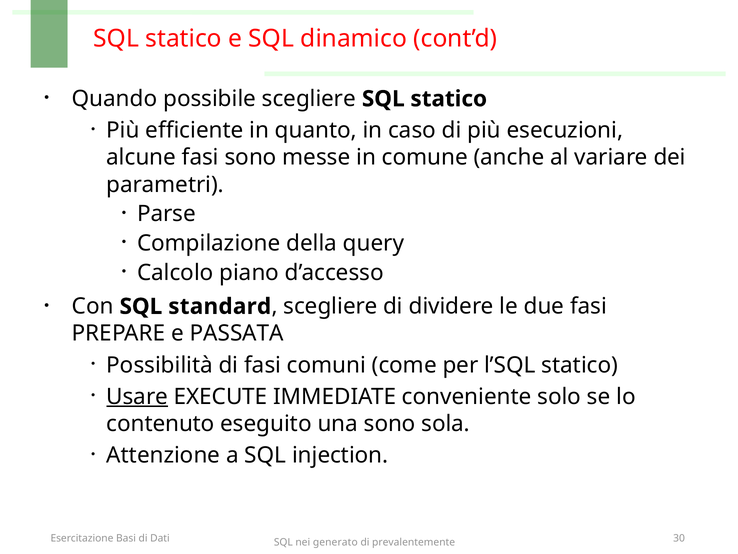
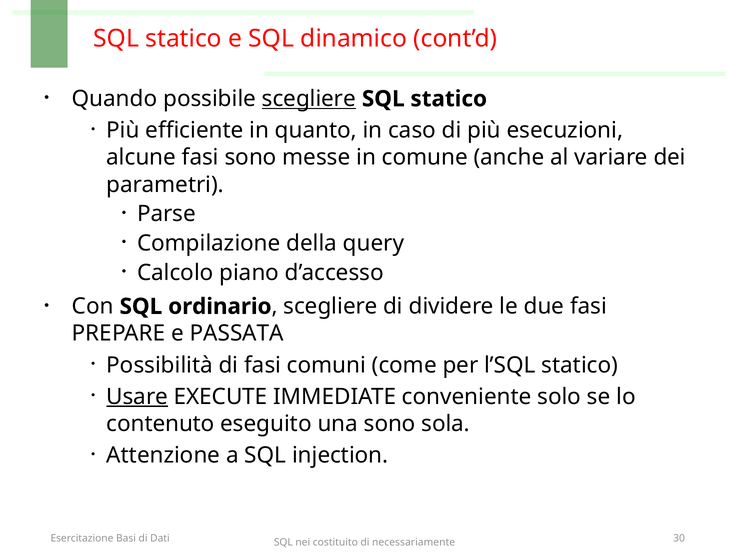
scegliere underline: none -> present (309, 99)
standard: standard -> ordinario (220, 306)
generato: generato -> costituito (335, 542)
prevalentemente: prevalentemente -> necessariamente (414, 542)
